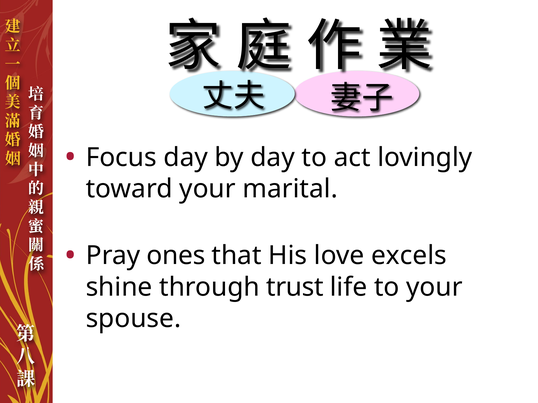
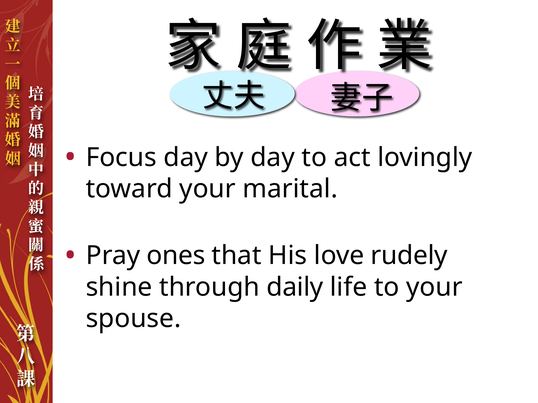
excels: excels -> rudely (409, 256)
trust: trust -> daily (295, 287)
